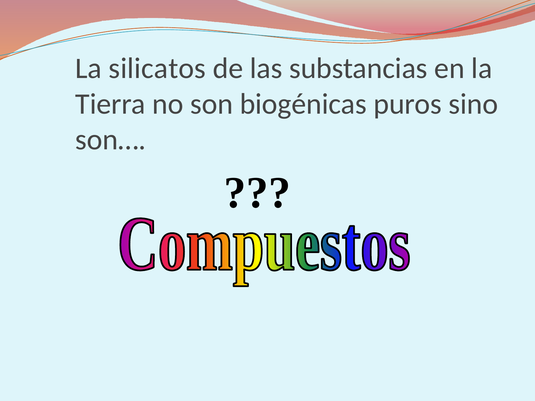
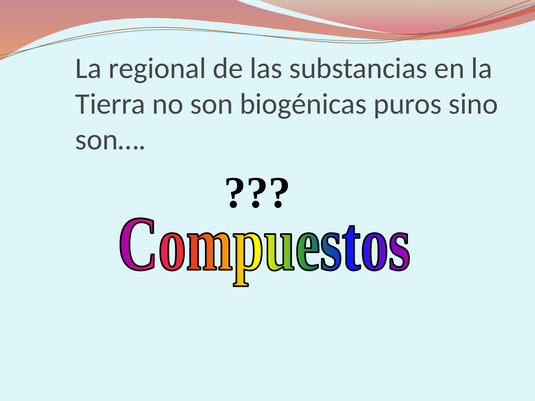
silicatos: silicatos -> regional (157, 69)
